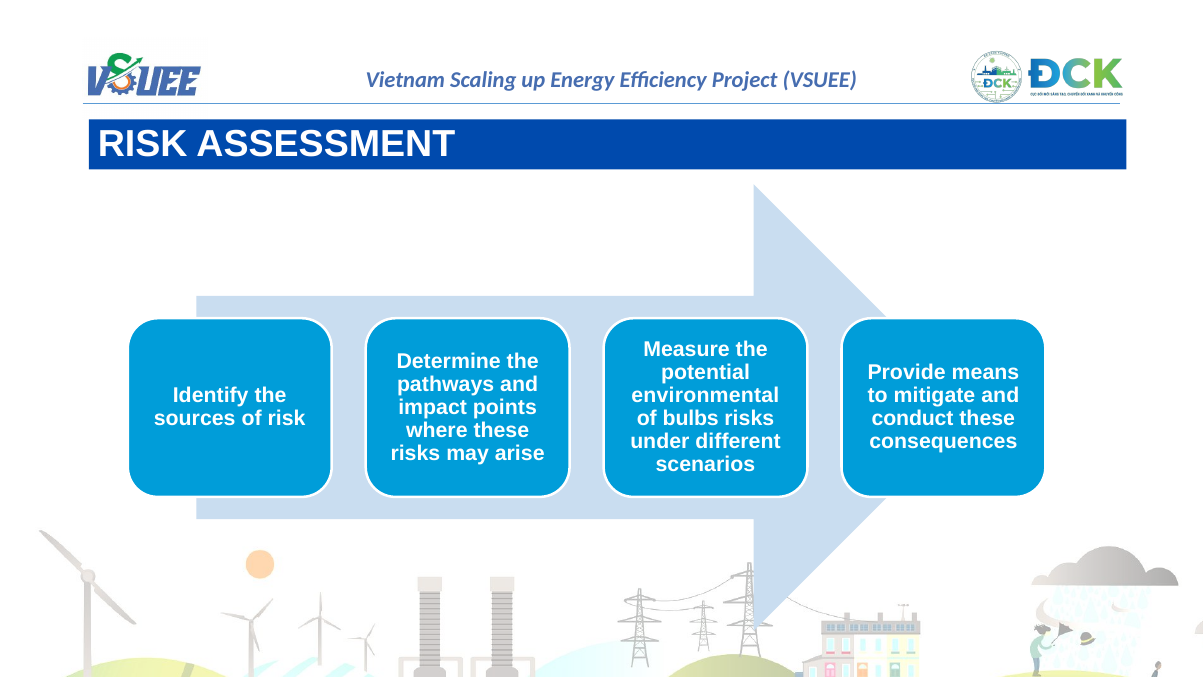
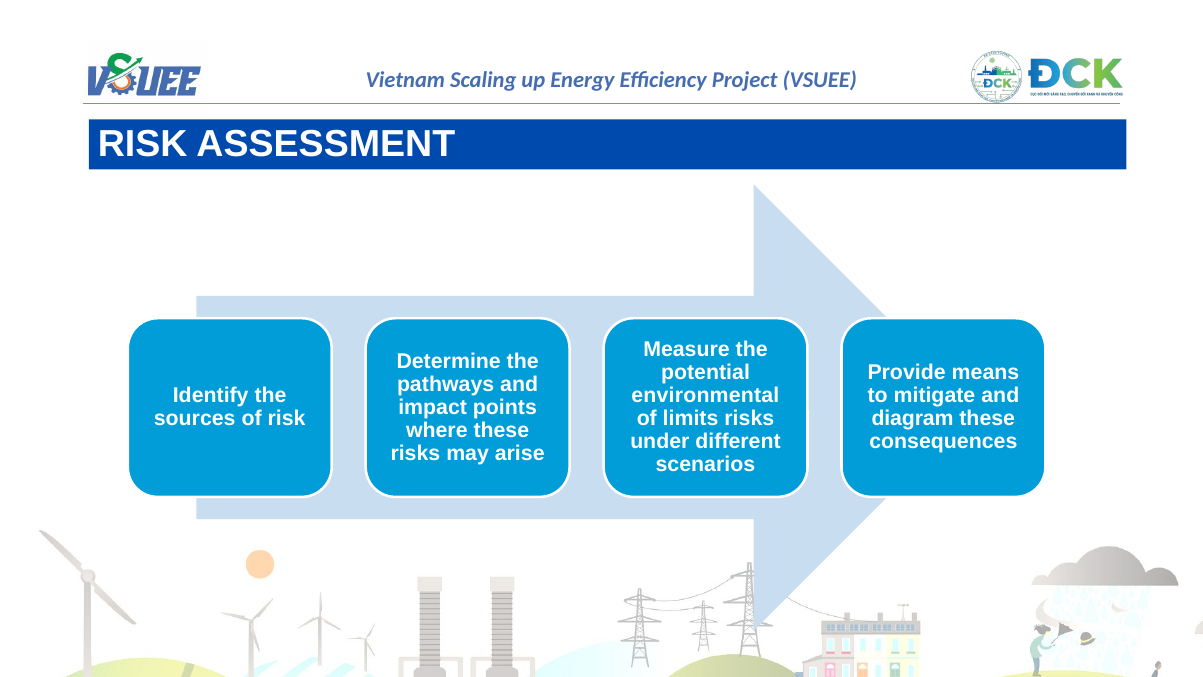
bulbs: bulbs -> limits (691, 419)
conduct: conduct -> diagram (913, 419)
